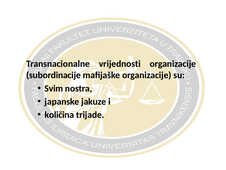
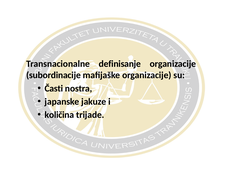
vrijednosti: vrijednosti -> definisanje (120, 64)
Svim: Svim -> Časti (54, 88)
